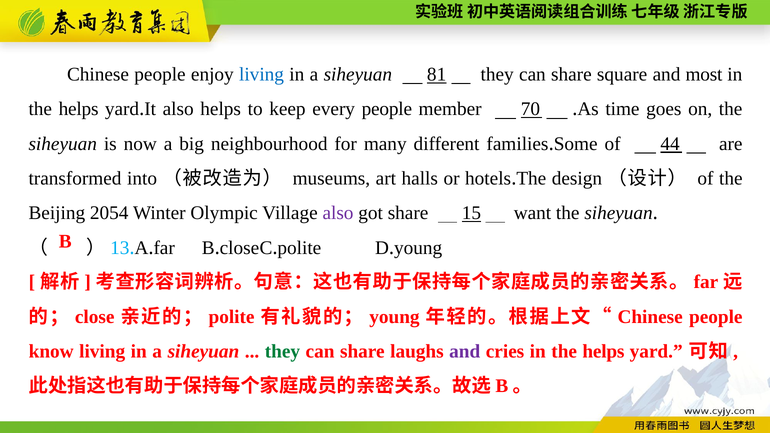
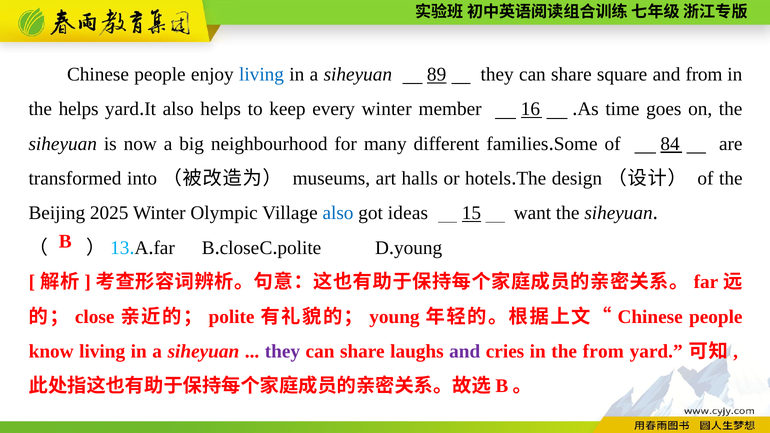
81: 81 -> 89 (437, 74)
and most: most -> from (704, 74)
every people: people -> winter (387, 109)
70: 70 -> 16 (530, 109)
44: 44 -> 84 (670, 144)
2054: 2054 -> 2025 (109, 213)
also colour: purple -> blue (338, 213)
got share: share -> ideas (408, 213)
they colour: green -> purple (282, 352)
cries in the helps: helps -> from (603, 352)
